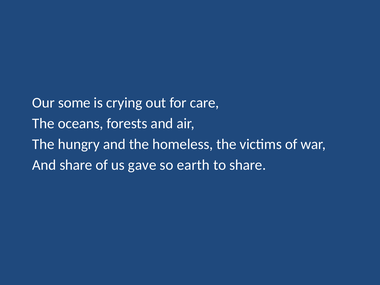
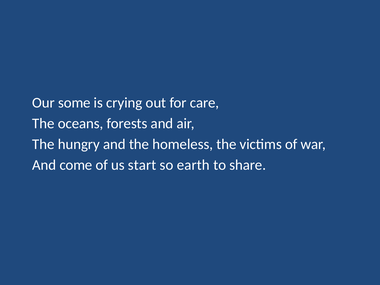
And share: share -> come (76, 165)
gave: gave -> start (142, 165)
